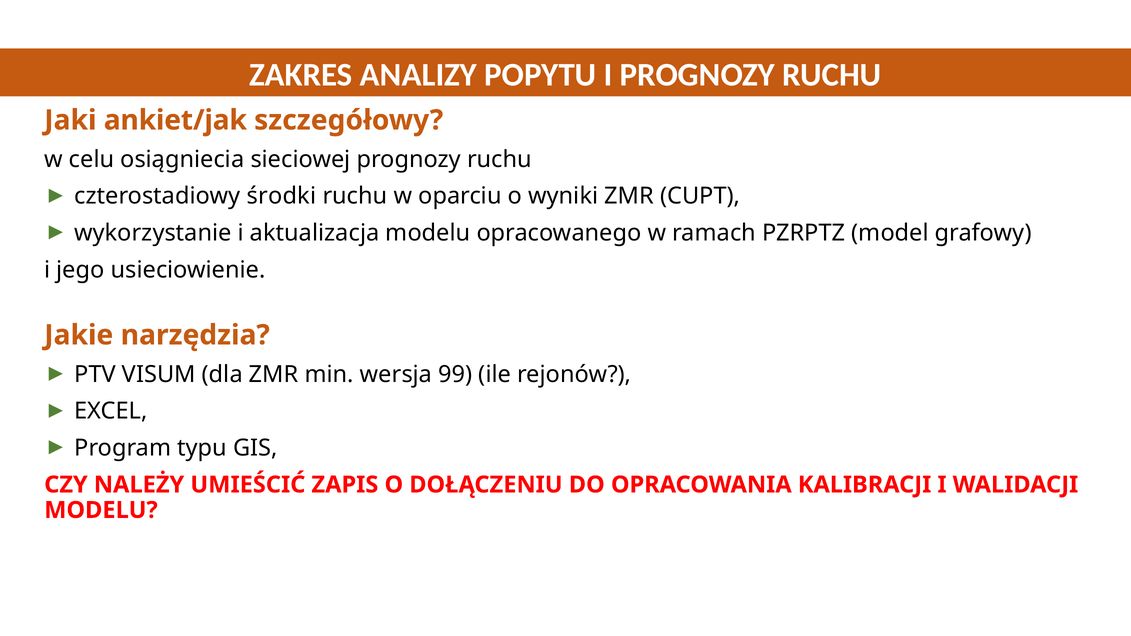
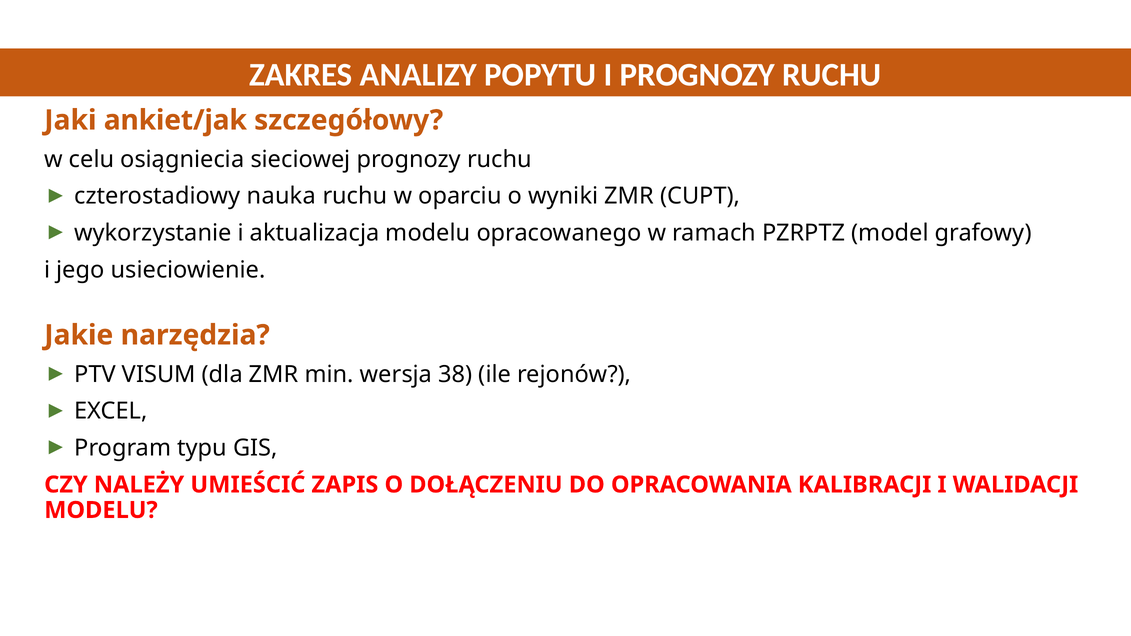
środki: środki -> nauka (281, 196)
99: 99 -> 38 (455, 374)
